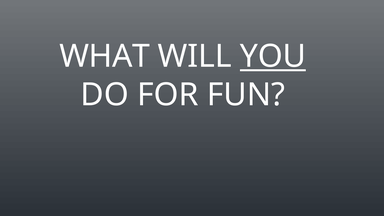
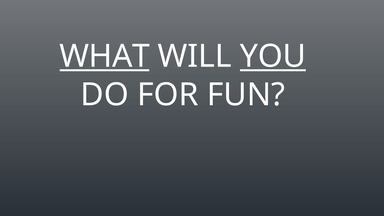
WHAT underline: none -> present (105, 56)
